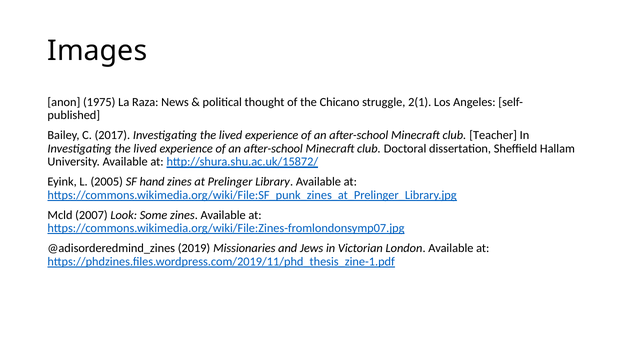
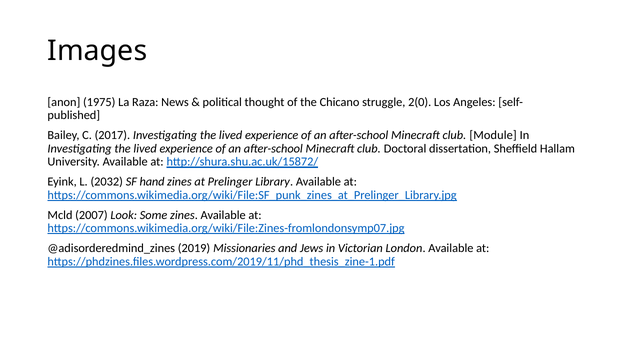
2(1: 2(1 -> 2(0 (420, 102)
Teacher: Teacher -> Module (493, 135)
2005: 2005 -> 2032 (107, 182)
